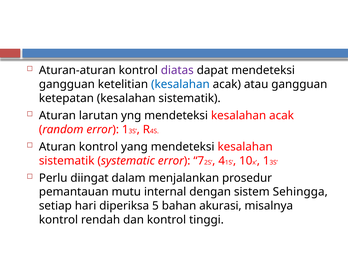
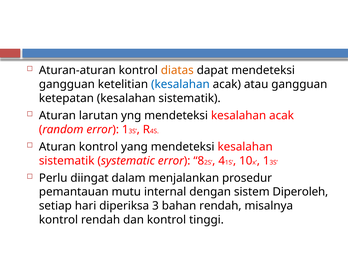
diatas colour: purple -> orange (177, 70)
7: 7 -> 8 (199, 161)
Sehingga: Sehingga -> Diperoleh (300, 192)
5: 5 -> 3 (155, 206)
bahan akurasi: akurasi -> rendah (220, 206)
